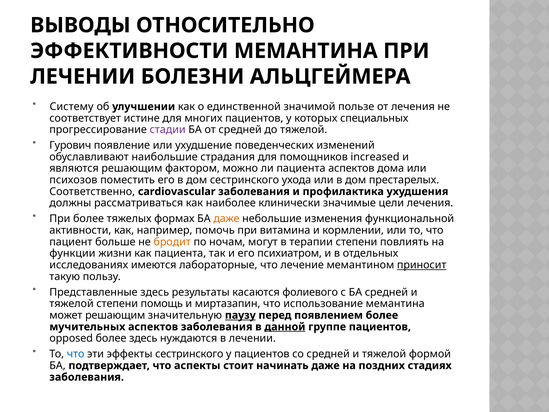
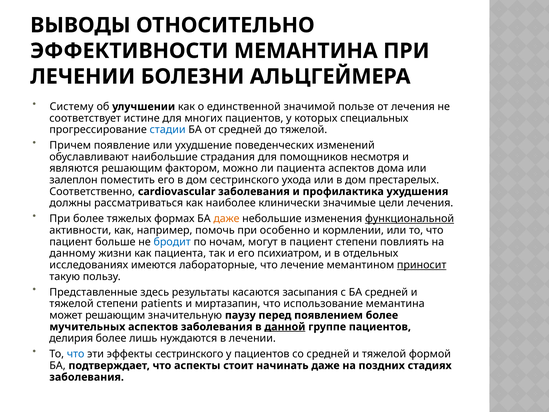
стадии colour: purple -> blue (168, 130)
Гурович: Гурович -> Причем (70, 145)
increased: increased -> несмотря (375, 157)
психозов: психозов -> залеплон (73, 180)
функциональной underline: none -> present (410, 219)
витамина: витамина -> особенно (285, 230)
бродит colour: orange -> blue (172, 242)
в терапии: терапии -> пациент (311, 242)
функции: функции -> данному (72, 253)
фолиевого: фолиевого -> засыпания (310, 292)
помощь: помощь -> patients (162, 304)
паузу underline: present -> none (240, 315)
opposed: opposed -> делирия (71, 338)
более здесь: здесь -> лишь (143, 338)
